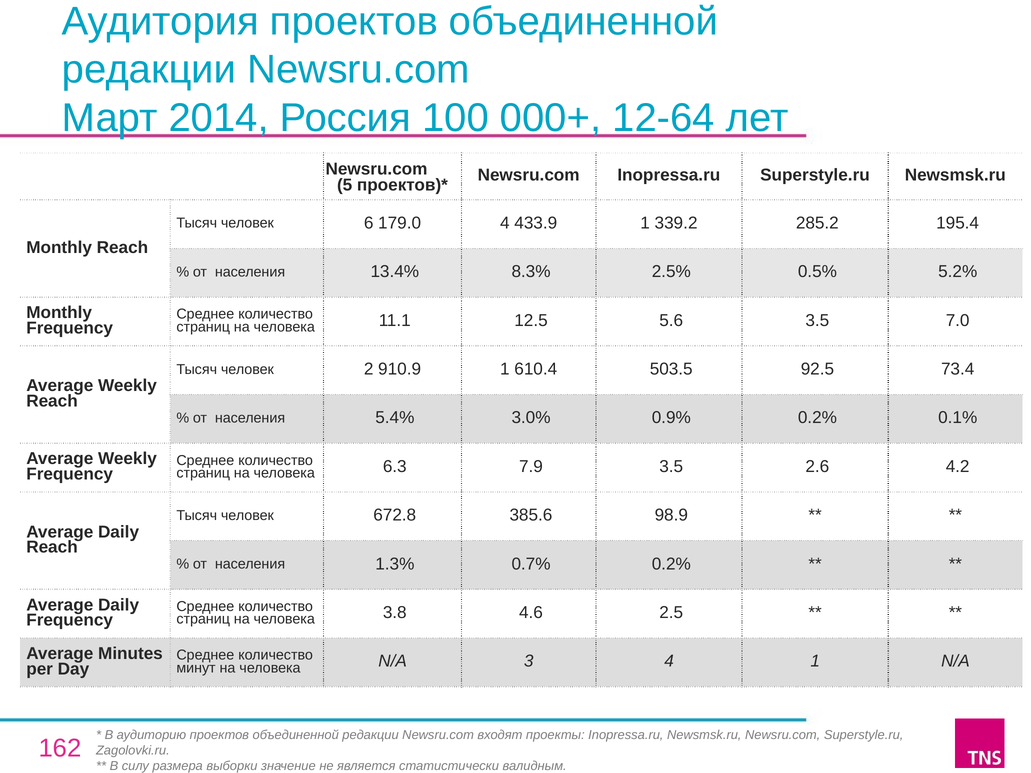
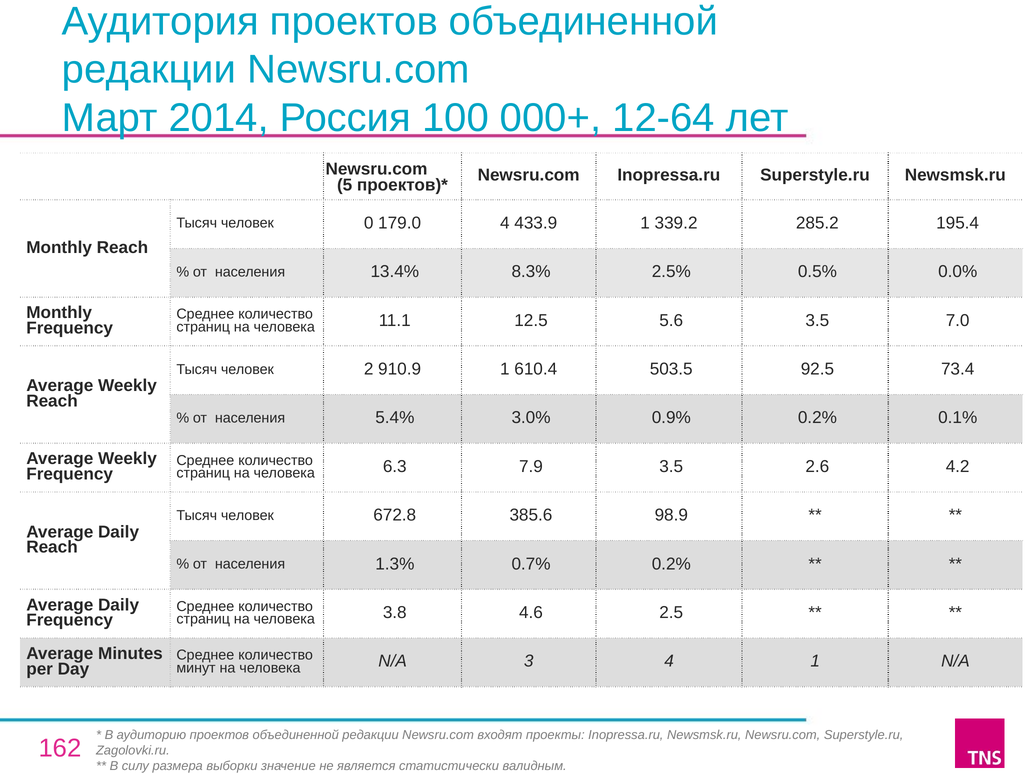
6: 6 -> 0 (369, 223)
5.2%: 5.2% -> 0.0% (958, 272)
